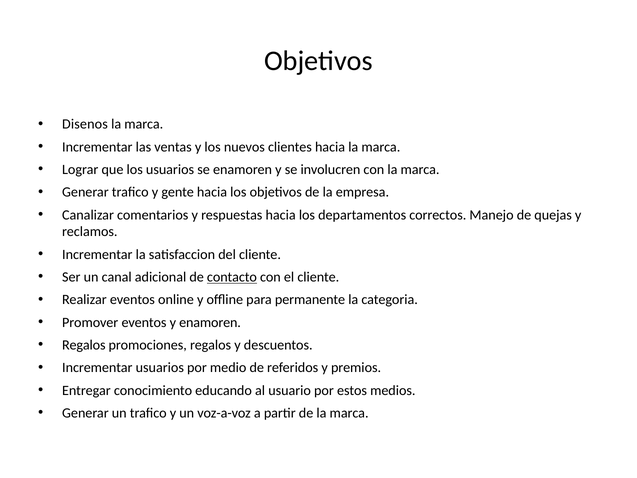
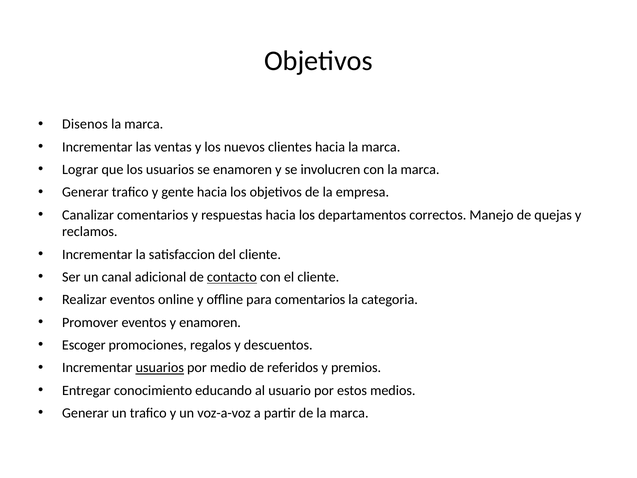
para permanente: permanente -> comentarios (310, 300)
Regalos: Regalos -> Escoger (84, 345)
usuarios underline: none -> present (160, 368)
